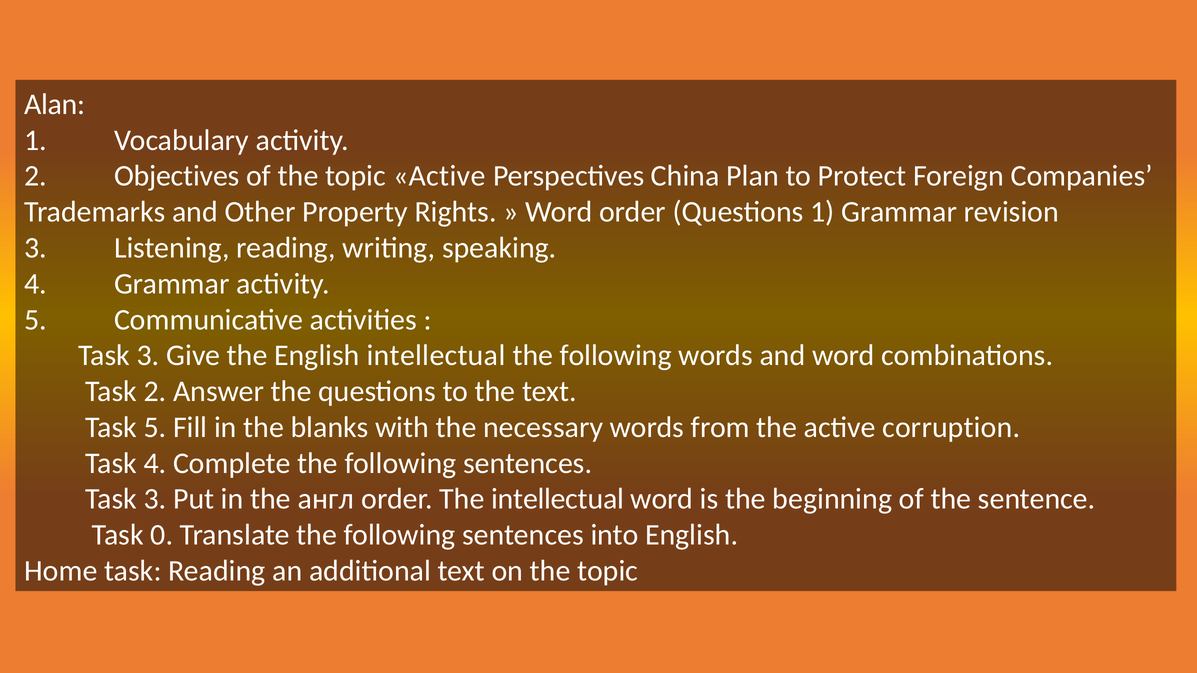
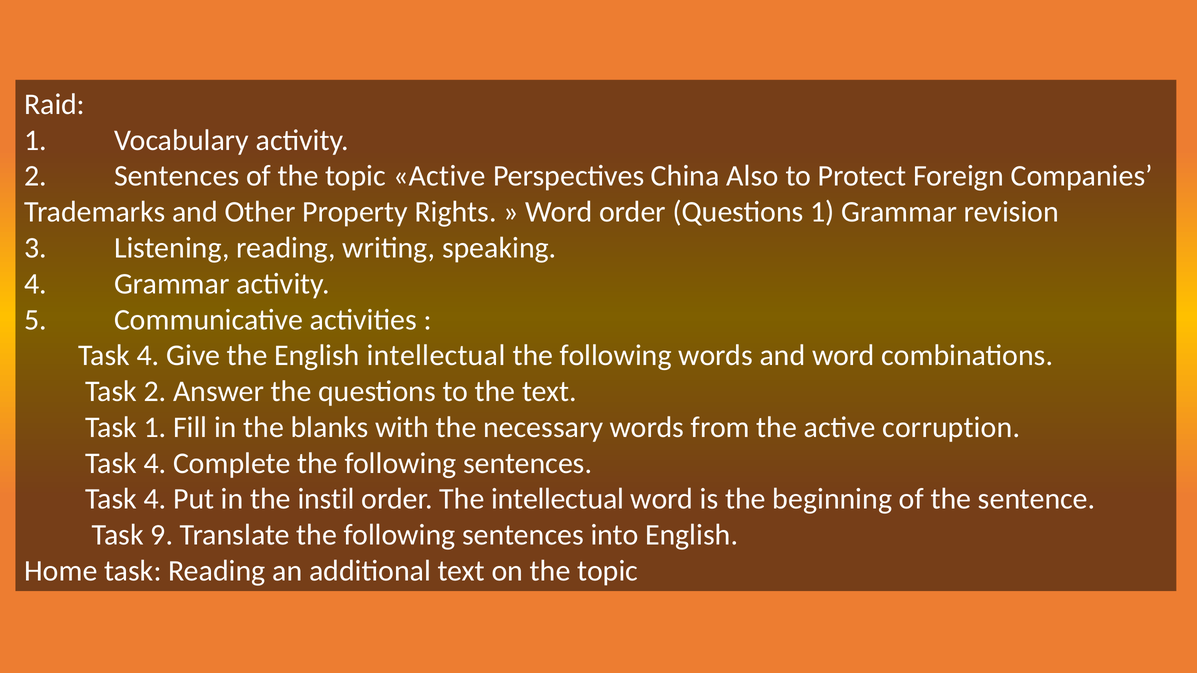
Alan: Alan -> Raid (55, 104)
2 Objectives: Objectives -> Sentences (177, 176)
Plan: Plan -> Also (752, 176)
3: 3 -> 4 (148, 356)
Task 5: 5 -> 1 (155, 428)
3: 3 -> 4 (155, 499)
англ: англ -> instil (326, 499)
0: 0 -> 9 (162, 535)
